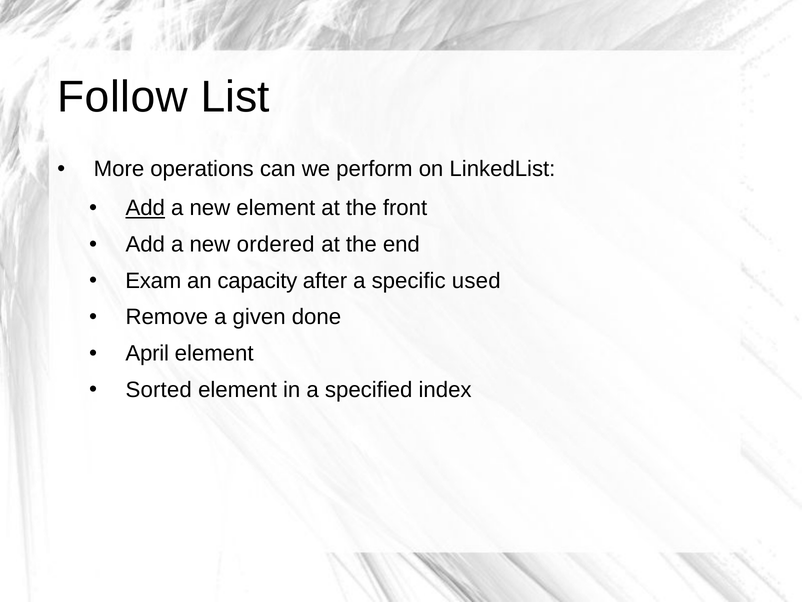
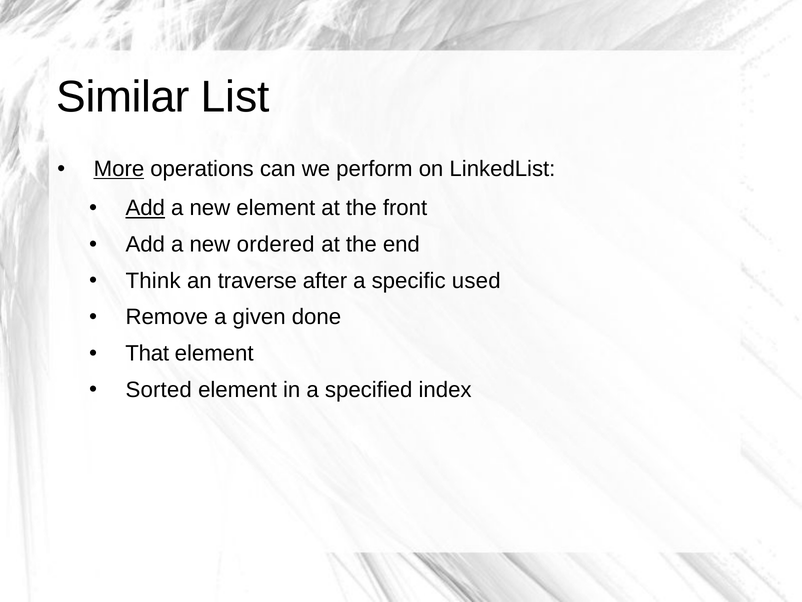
Follow: Follow -> Similar (123, 97)
More underline: none -> present (119, 169)
Exam: Exam -> Think (153, 281)
capacity: capacity -> traverse (257, 281)
April: April -> That (147, 353)
